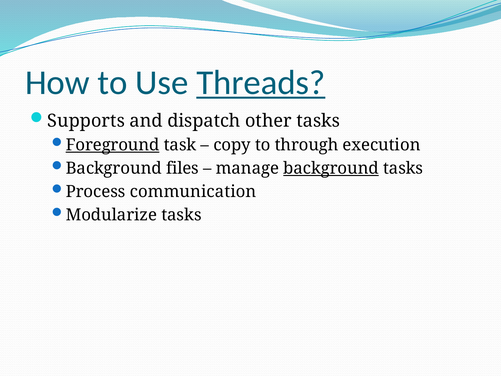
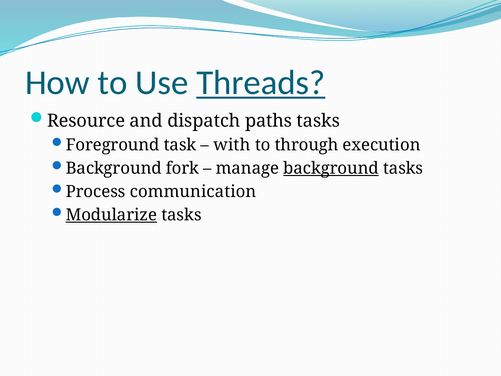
Supports: Supports -> Resource (86, 121)
other: other -> paths (269, 121)
Foreground underline: present -> none (113, 145)
copy: copy -> with (232, 145)
files: files -> fork (182, 168)
Modularize underline: none -> present (111, 215)
